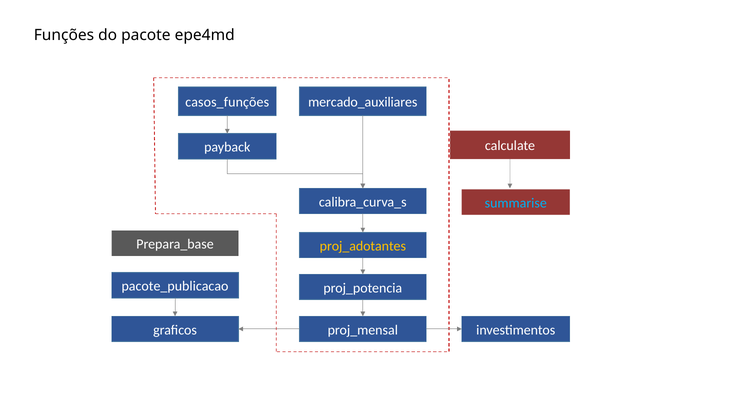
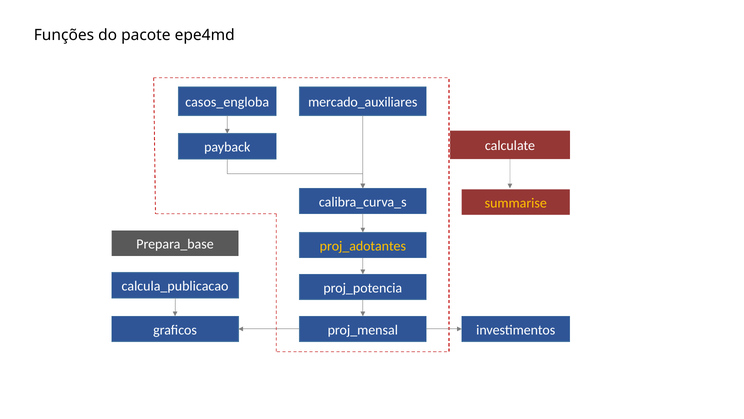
casos_funções: casos_funções -> casos_engloba (227, 102)
summarise colour: light blue -> yellow (516, 203)
pacote_publicacao: pacote_publicacao -> calcula_publicacao (175, 286)
